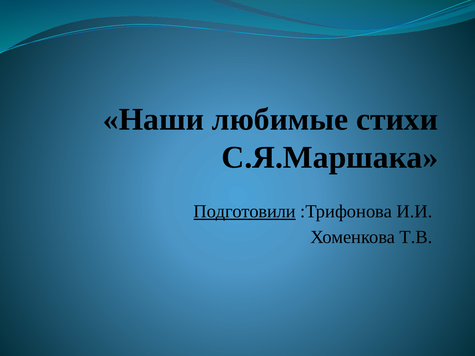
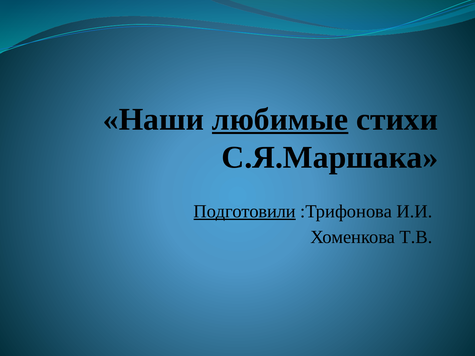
любимые underline: none -> present (280, 120)
